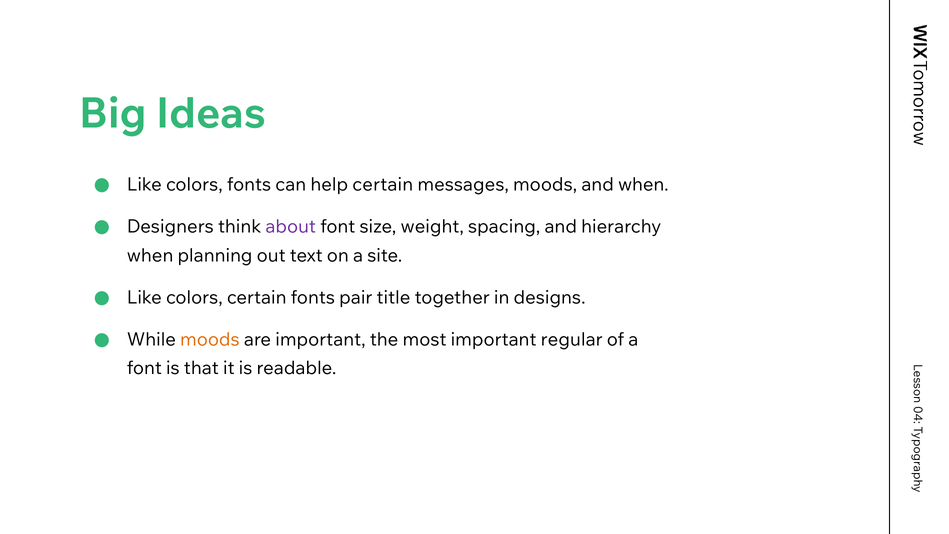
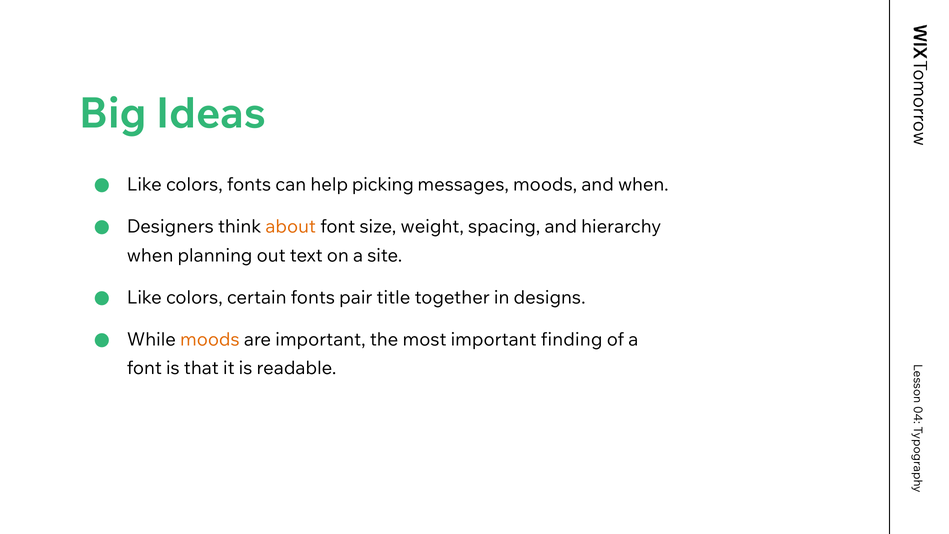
help certain: certain -> picking (383, 185)
about colour: purple -> orange (291, 227)
regular: regular -> finding (572, 339)
